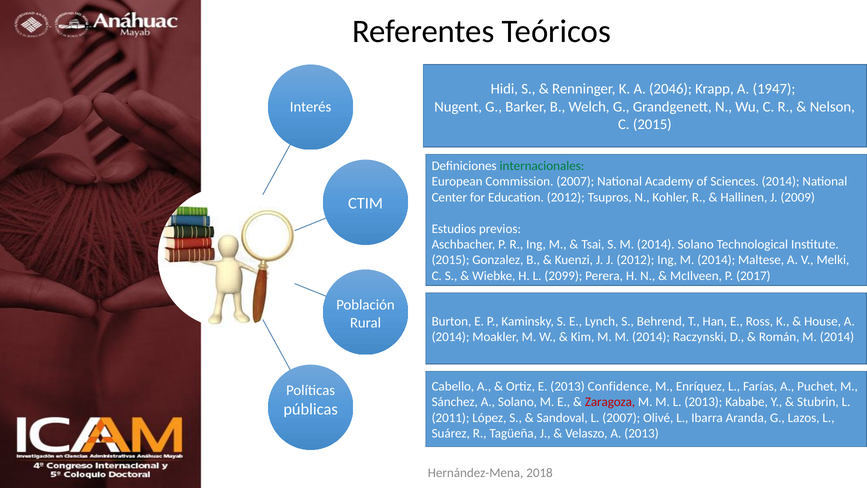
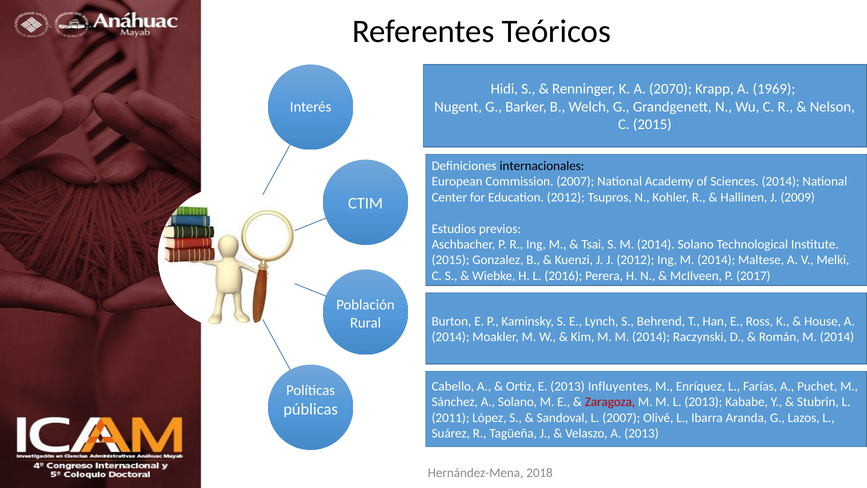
2046: 2046 -> 2070 (671, 89)
1947: 1947 -> 1969 (774, 89)
internacionales colour: green -> black (542, 166)
2099: 2099 -> 2016 (563, 276)
Confidence: Confidence -> Influyentes (620, 386)
